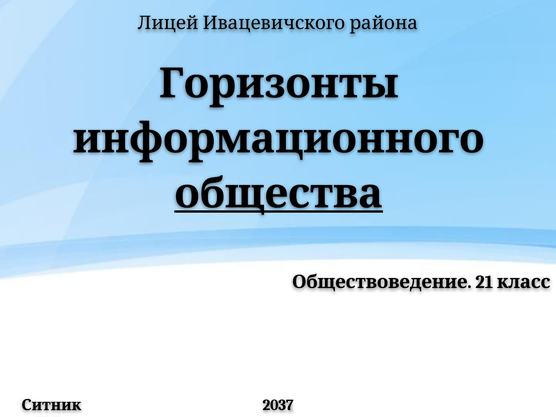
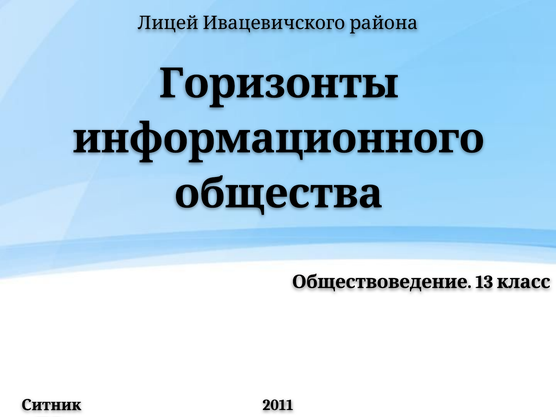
общества underline: present -> none (279, 194)
21: 21 -> 13 (484, 282)
2037: 2037 -> 2011 (278, 405)
